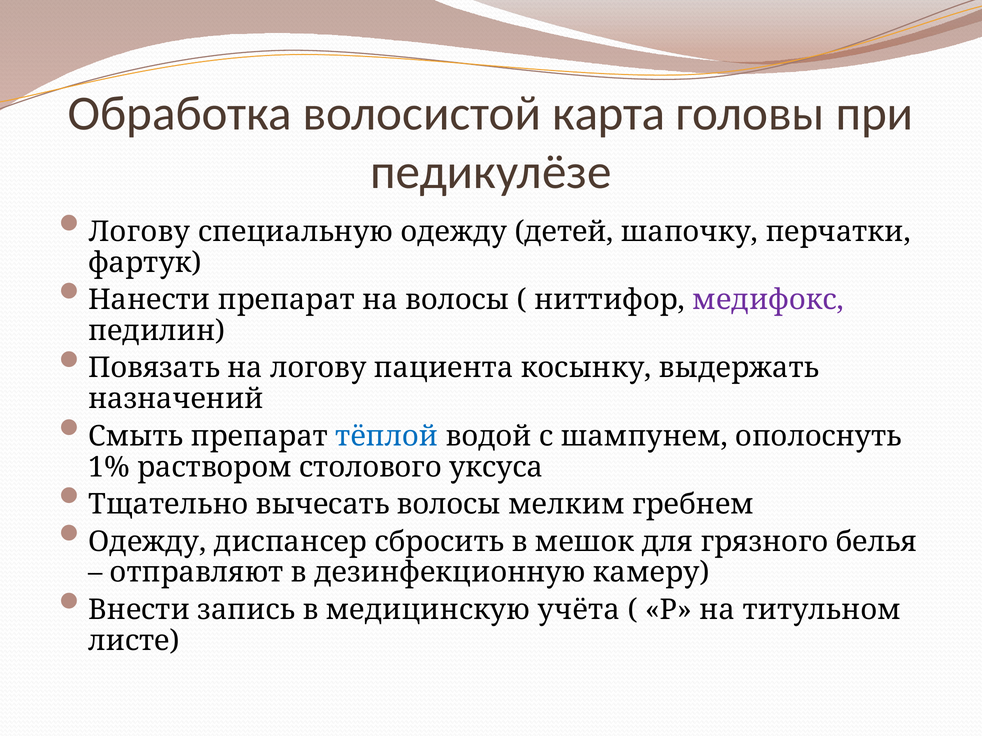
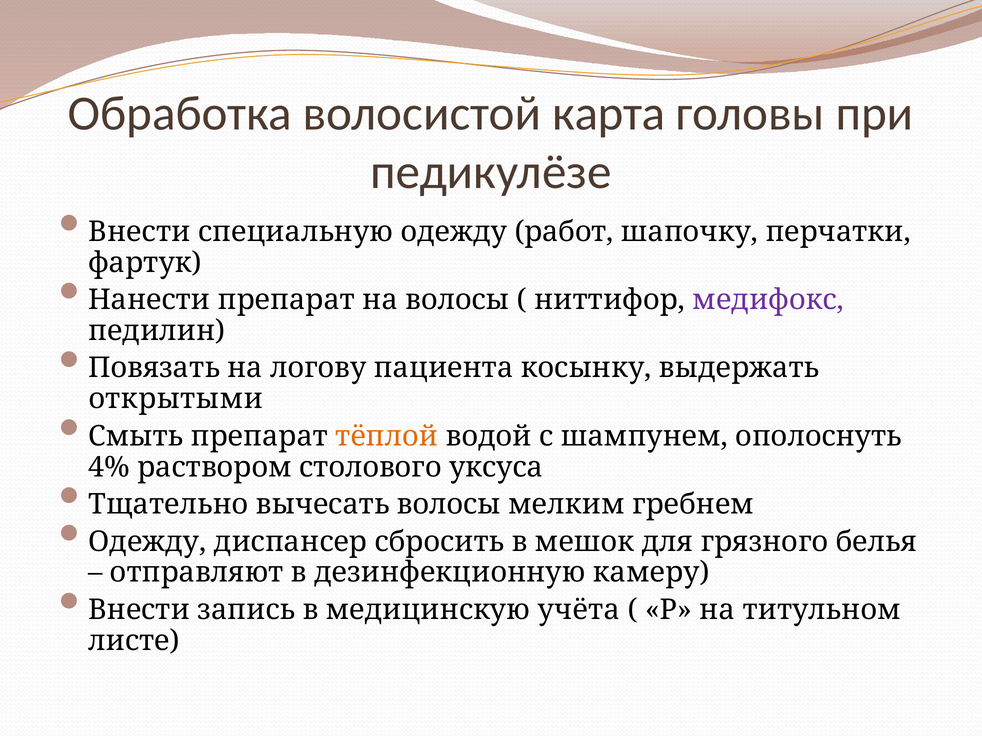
Логову: Логову -> Внести (139, 232)
детей: детей -> работ (564, 232)
назначений: назначений -> открытыми (176, 399)
тёплой colour: blue -> orange (387, 436)
1%: 1% -> 4% (109, 467)
